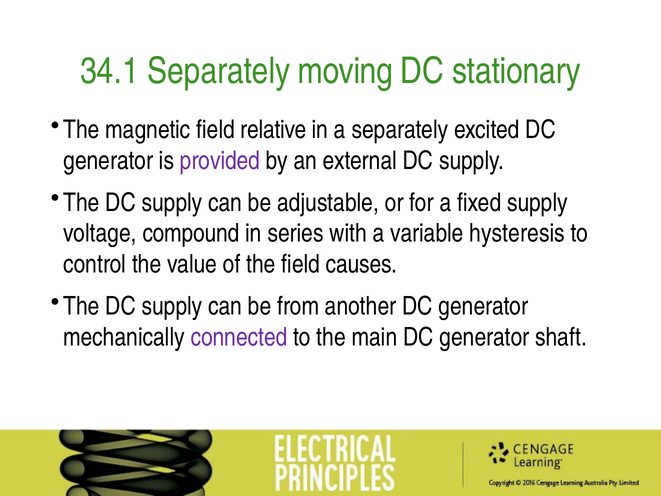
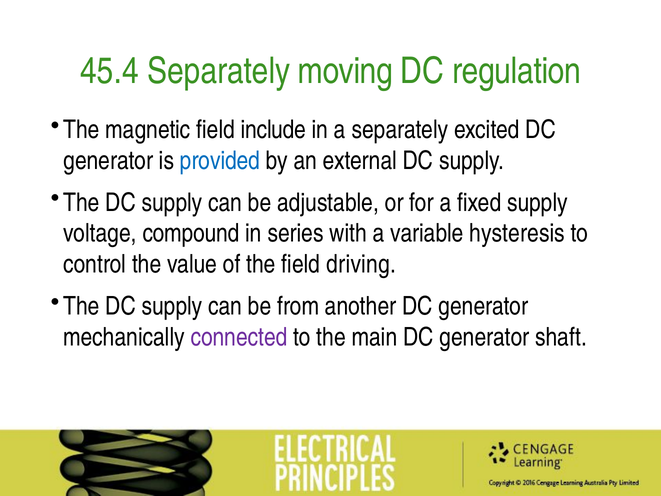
34.1: 34.1 -> 45.4 (110, 71)
stationary: stationary -> regulation (516, 71)
relative: relative -> include (273, 130)
provided colour: purple -> blue (220, 161)
causes: causes -> driving (361, 264)
